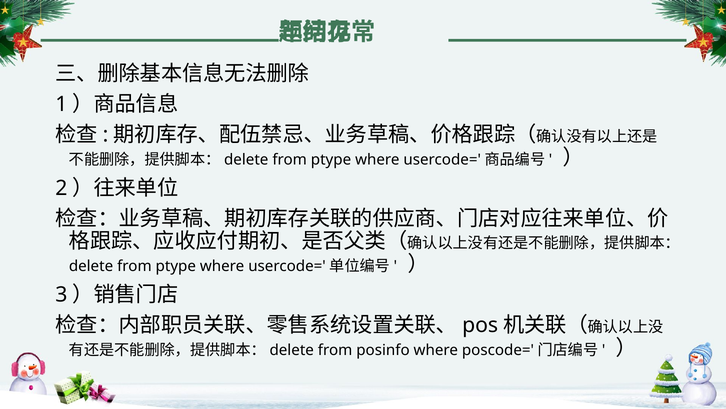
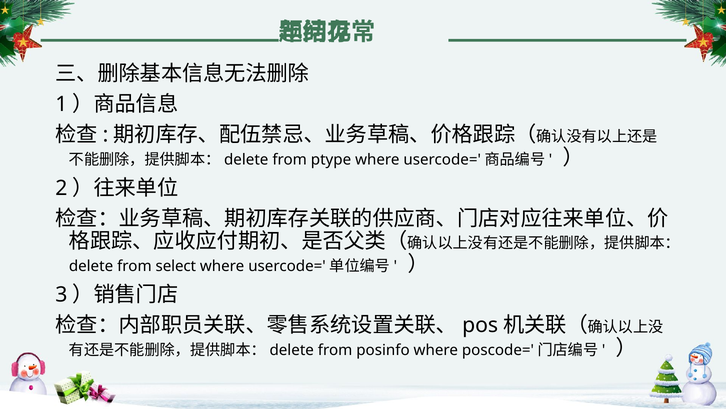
ptype: ptype -> select (176, 266)
